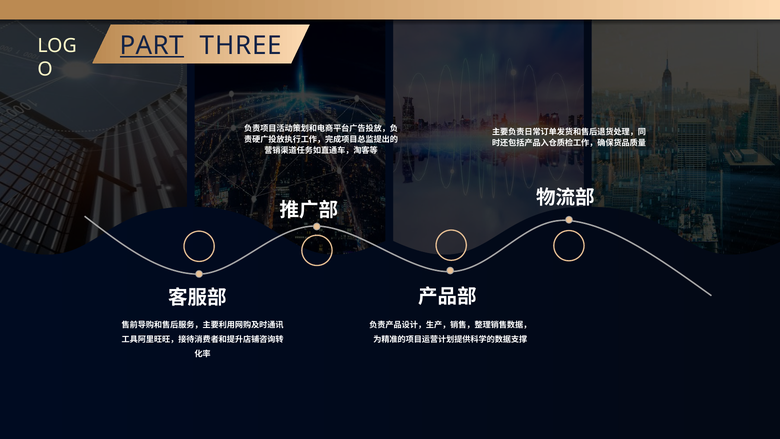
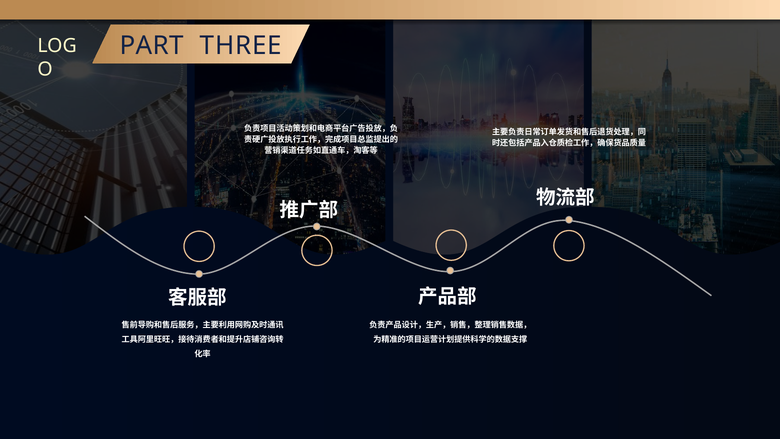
PART underline: present -> none (152, 46)
